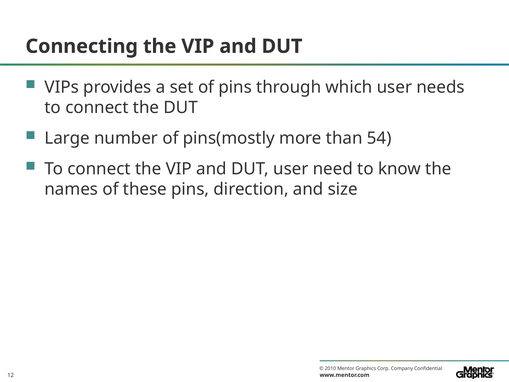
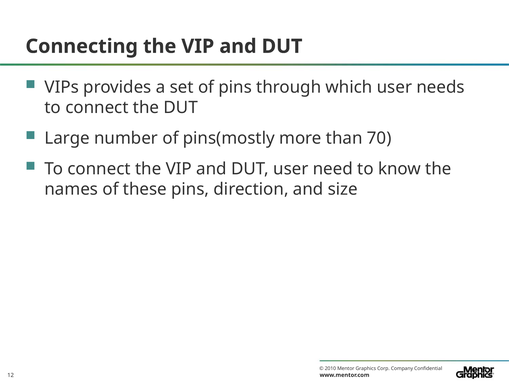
54: 54 -> 70 (379, 138)
